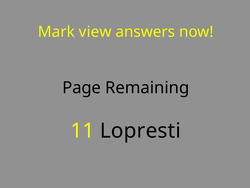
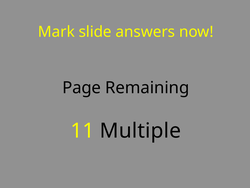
view: view -> slide (95, 32)
Lopresti: Lopresti -> Multiple (140, 130)
